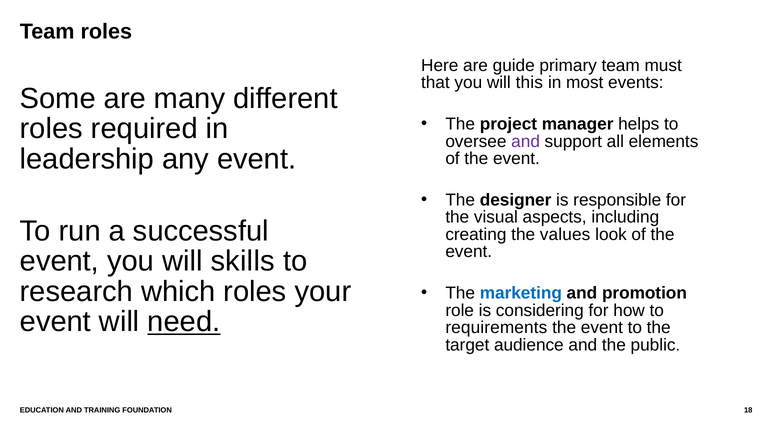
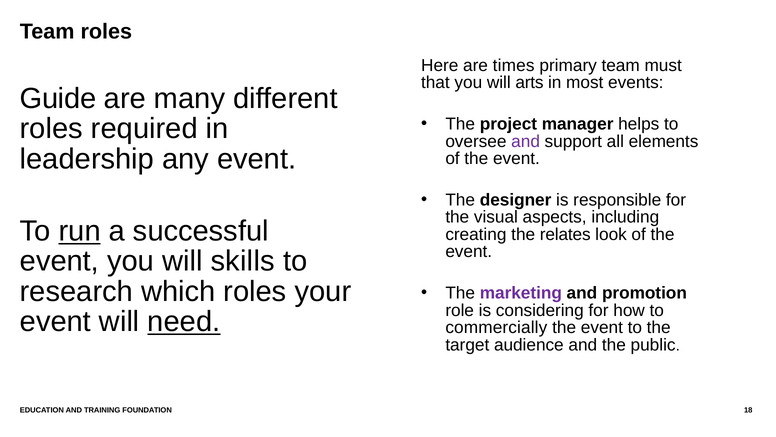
guide: guide -> times (514, 65)
this: this -> arts (529, 83)
Some: Some -> Guide (58, 98)
run underline: none -> present (80, 231)
values: values -> relates (565, 234)
marketing colour: blue -> purple (521, 293)
requirements: requirements -> commercially (496, 327)
